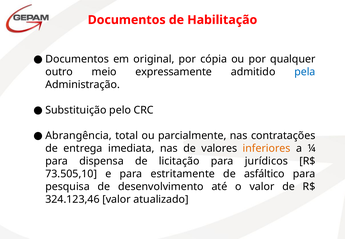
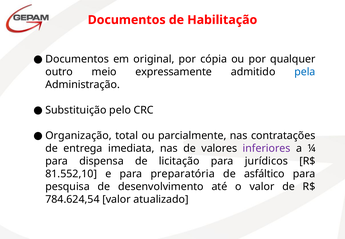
Abrangência: Abrangência -> Organização (79, 135)
inferiores colour: orange -> purple (267, 148)
73.505,10: 73.505,10 -> 81.552,10 (71, 174)
estritamente: estritamente -> preparatória (183, 174)
324.123,46: 324.123,46 -> 784.624,54 (72, 199)
